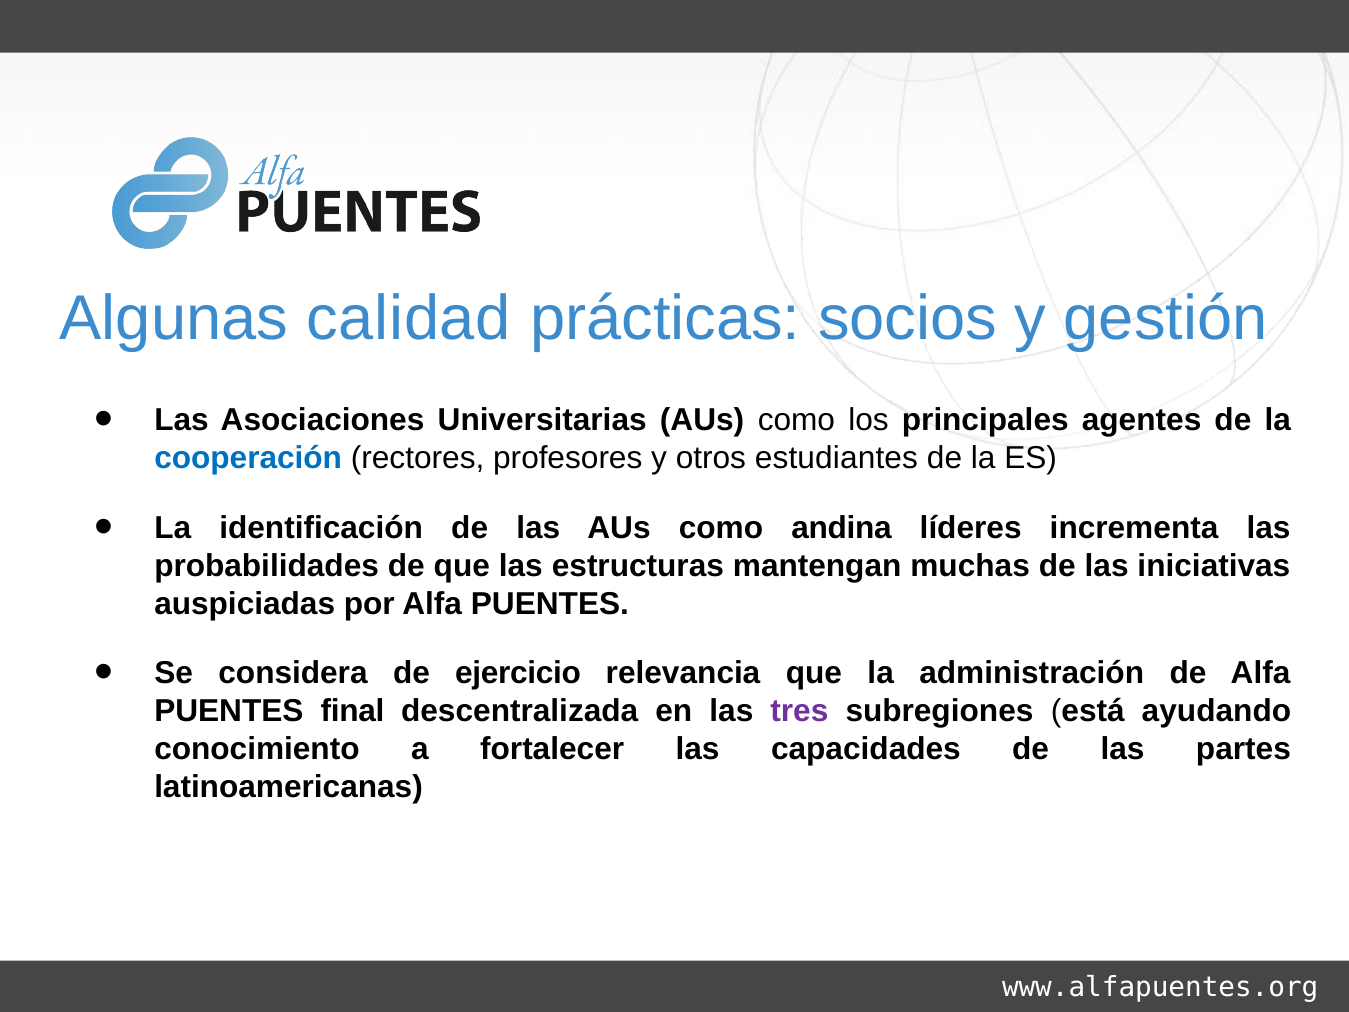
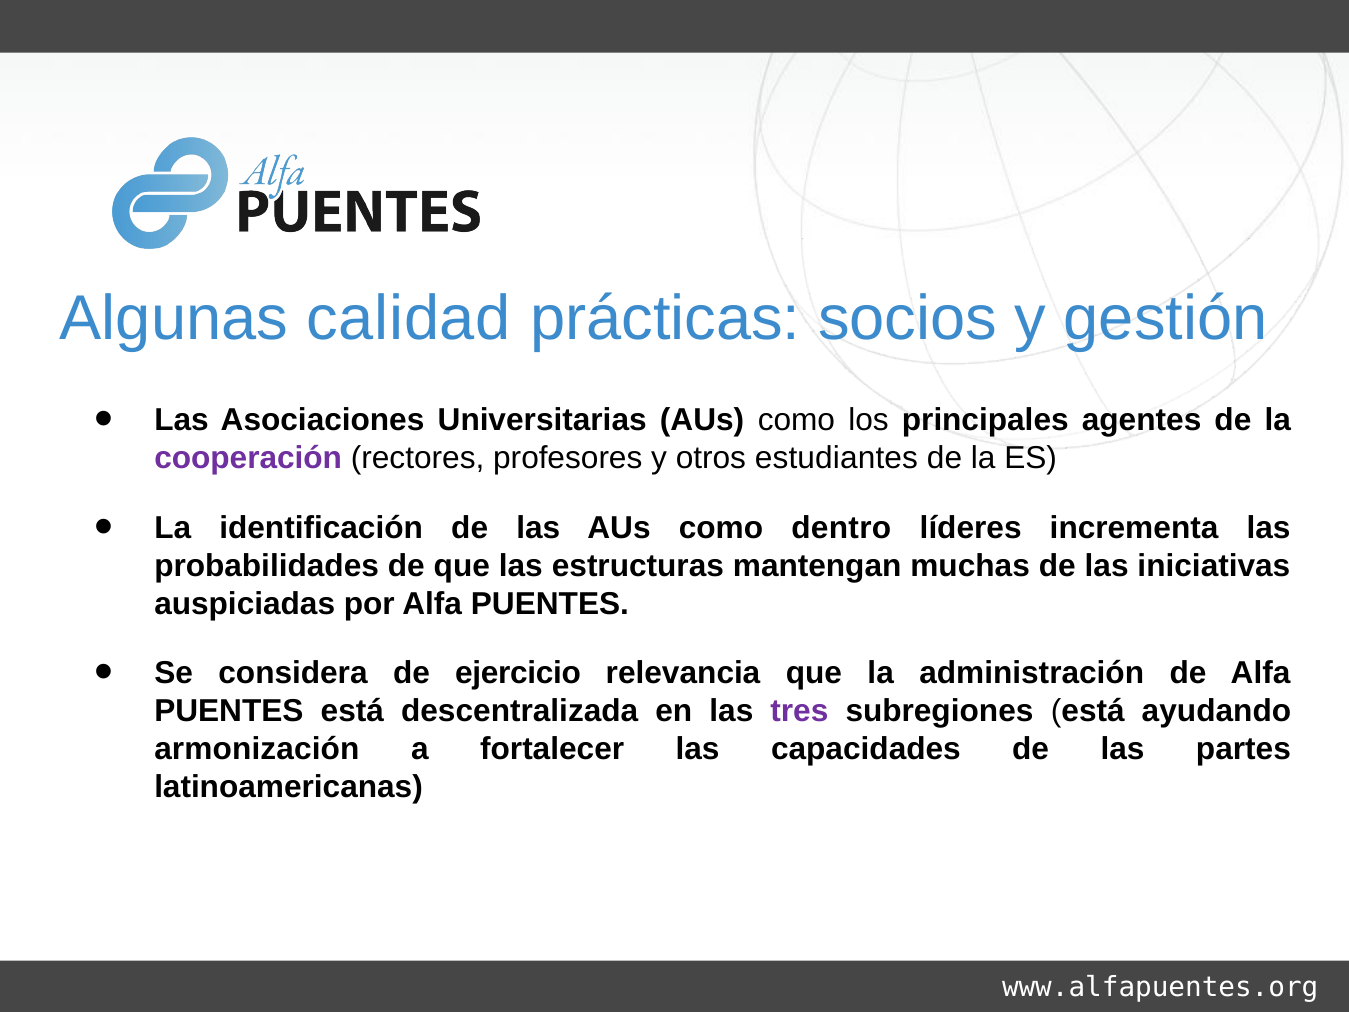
cooperación colour: blue -> purple (248, 458)
andina: andina -> dentro (841, 528)
PUENTES final: final -> está (352, 711)
conocimiento: conocimiento -> armonización (257, 749)
